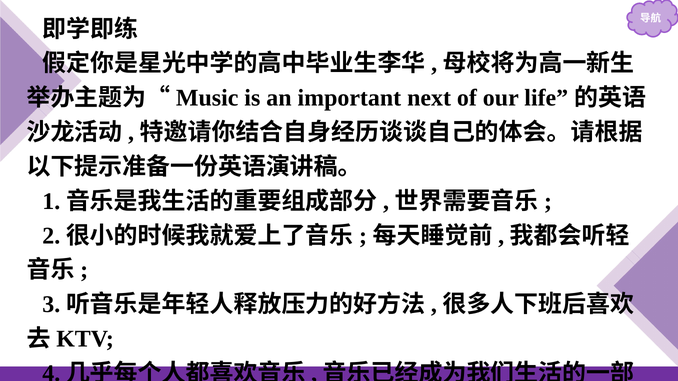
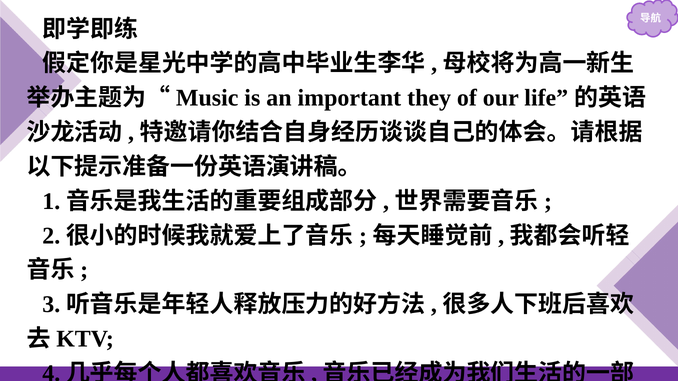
next: next -> they (429, 98)
